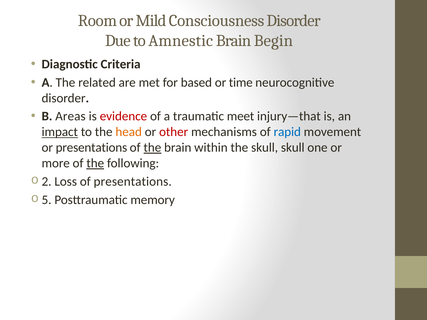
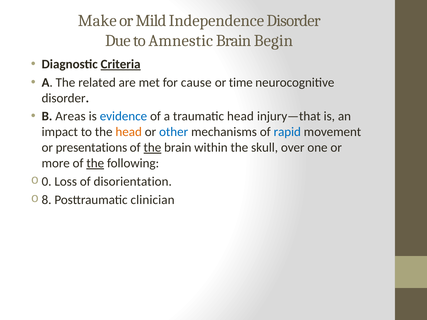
Room: Room -> Make (97, 21)
Consciousness: Consciousness -> Independence (216, 21)
Criteria underline: none -> present (121, 64)
based: based -> cause (196, 83)
evidence colour: red -> blue (123, 116)
traumatic meet: meet -> head (240, 116)
impact underline: present -> none (60, 132)
other colour: red -> blue (174, 132)
skull skull: skull -> over (293, 148)
2: 2 -> 0 (47, 182)
of presentations: presentations -> disorientation (133, 182)
5: 5 -> 8 (47, 200)
memory: memory -> clinician (153, 200)
